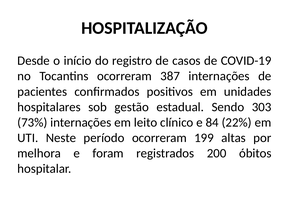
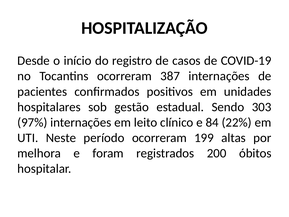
73%: 73% -> 97% (32, 122)
